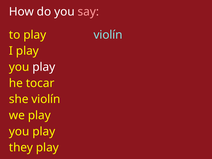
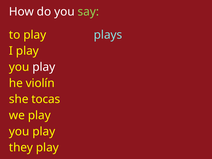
say colour: pink -> light green (88, 12)
play violín: violín -> plays (108, 35)
tocar: tocar -> violín (40, 83)
she violín: violín -> tocas (46, 99)
